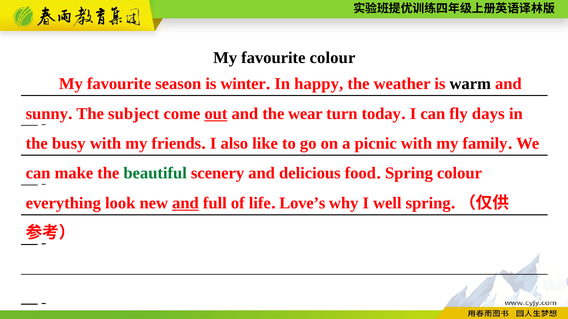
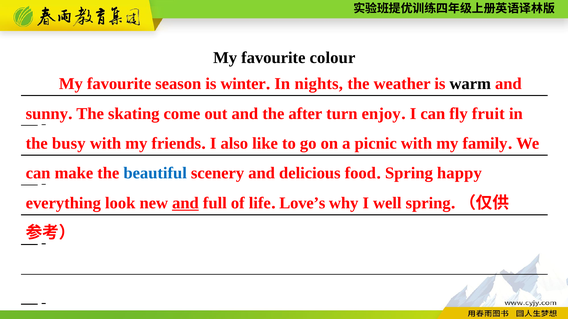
happy: happy -> nights (319, 84)
subject: subject -> skating (134, 114)
out underline: present -> none (216, 114)
wear: wear -> after (305, 114)
today: today -> enjoy (381, 114)
days: days -> fruit (488, 114)
beautiful colour: green -> blue (155, 173)
Spring colour: colour -> happy (459, 173)
